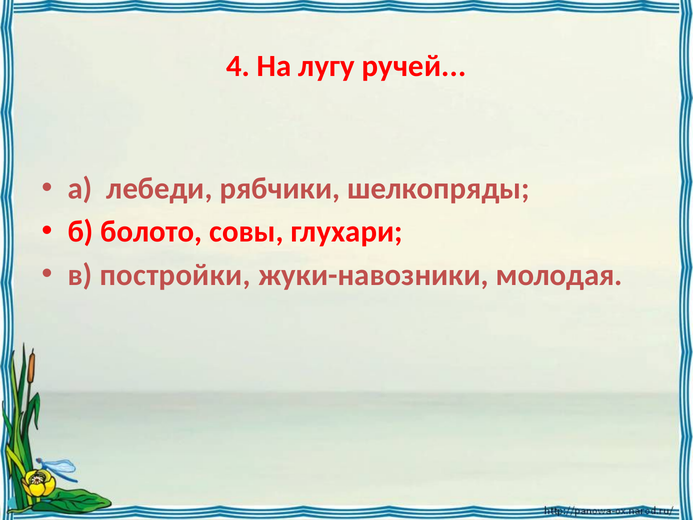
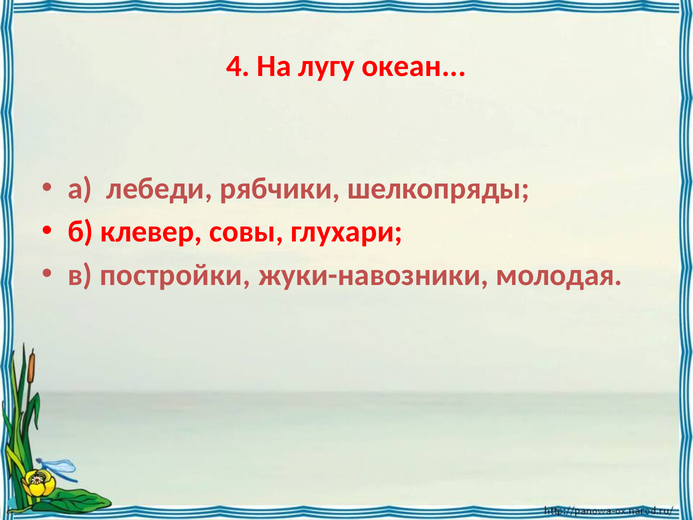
ручей: ручей -> океан (414, 66)
болото: болото -> клевер (151, 232)
